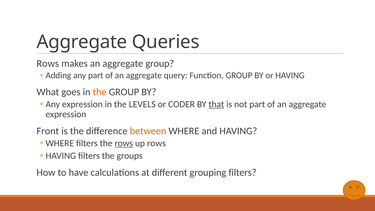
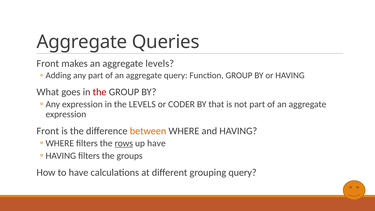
Rows: Rows -> Front (48, 64)
aggregate group: group -> levels (160, 64)
the colour: orange -> red (100, 92)
that underline: present -> none (216, 104)
up rows: rows -> have (156, 143)
grouping filters: filters -> query (243, 172)
